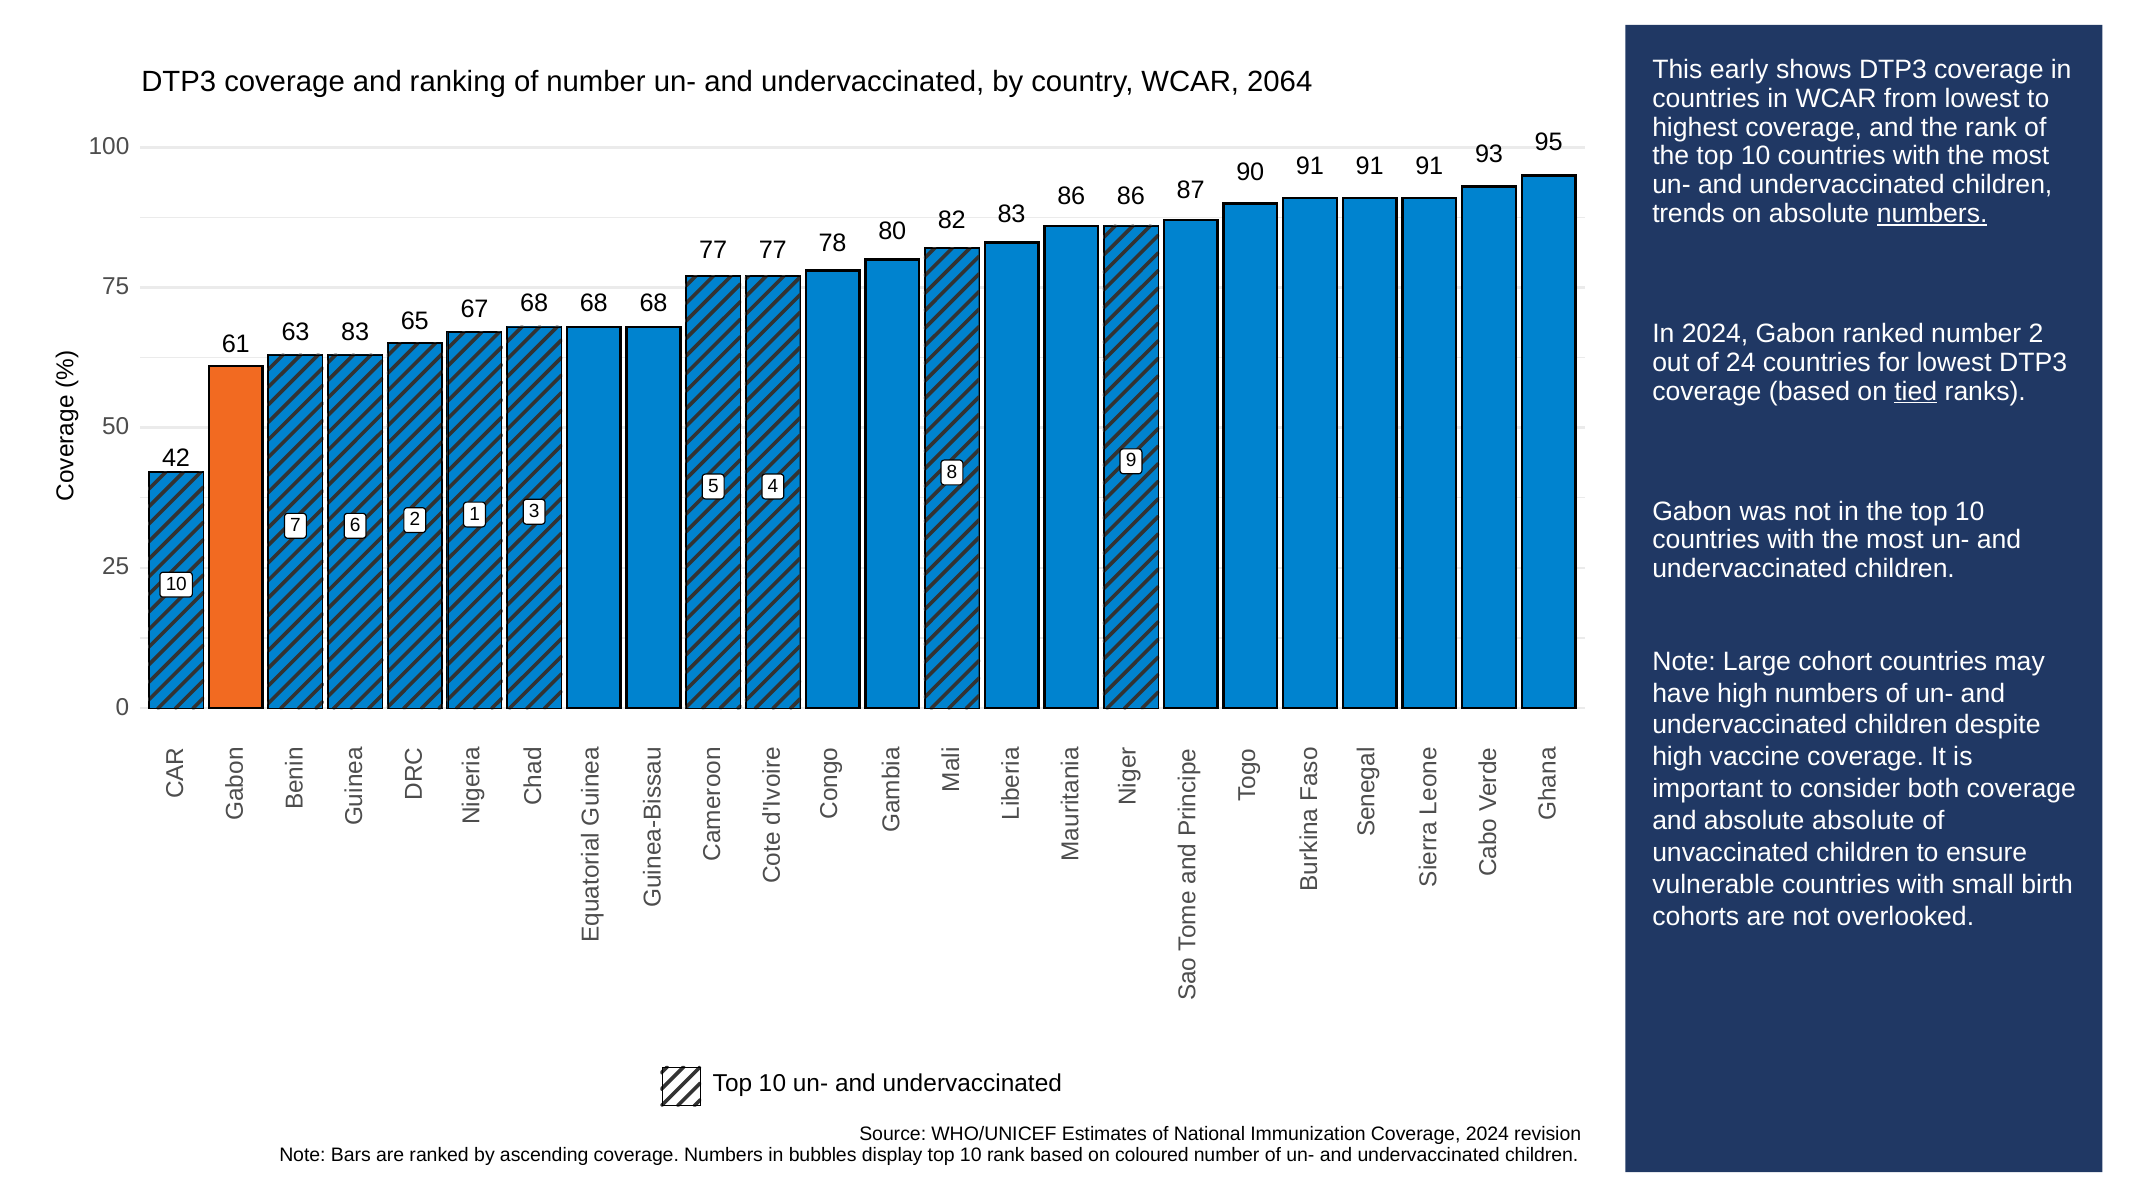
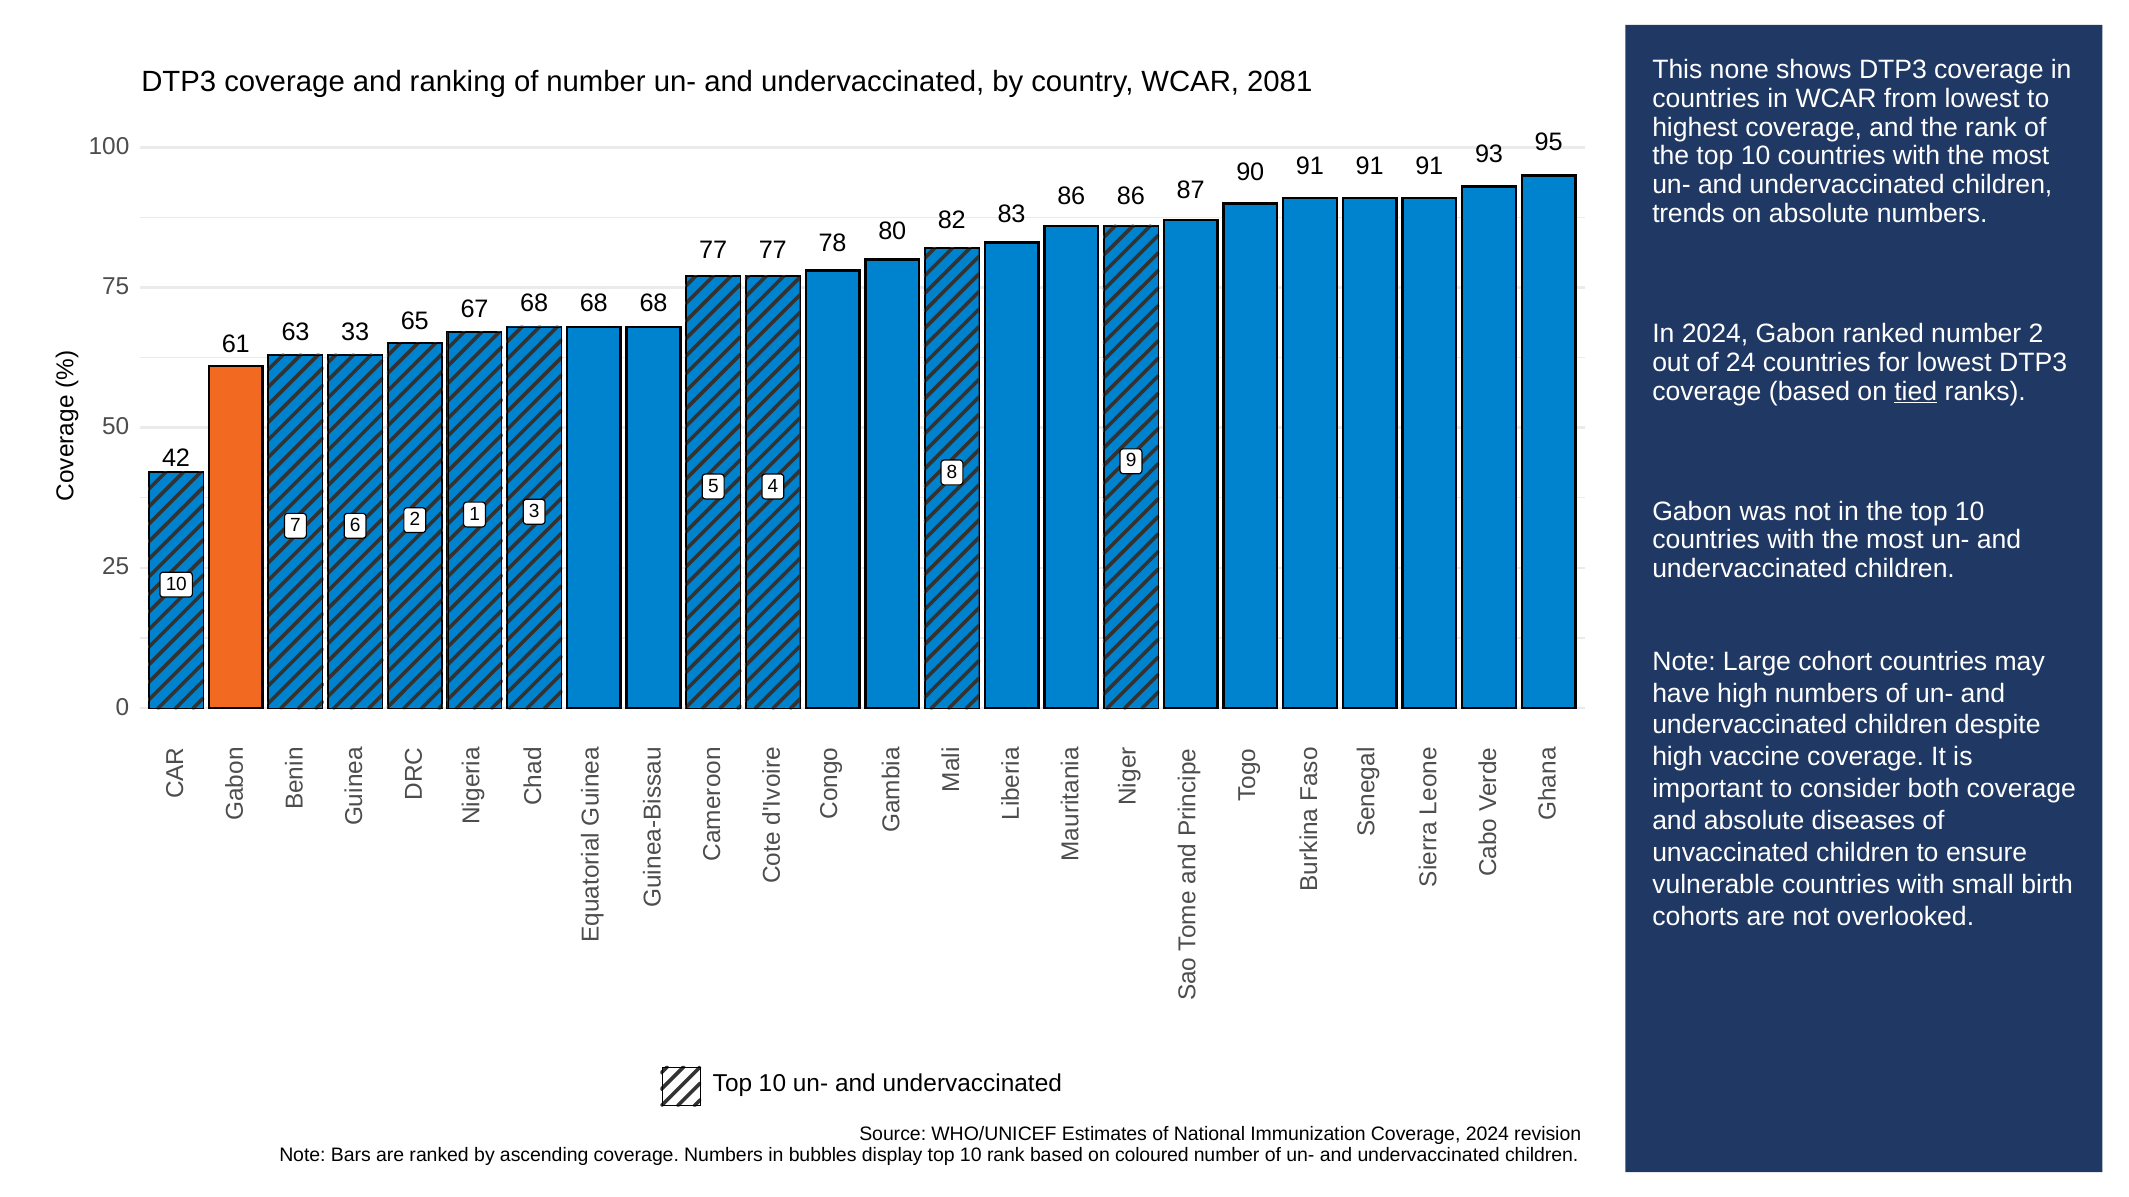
early: early -> none (1739, 70)
2064: 2064 -> 2081 (1280, 82)
numbers underline: present -> none (1932, 214)
61 83: 83 -> 33 (355, 333)
absolute absolute: absolute -> diseases (1863, 821)
